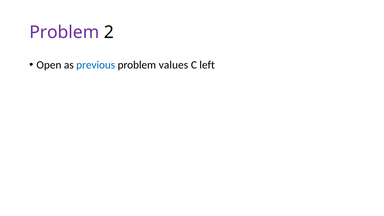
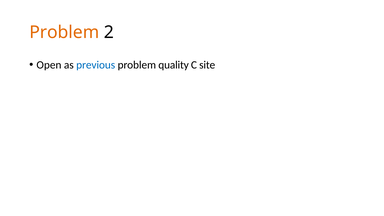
Problem colour: purple -> orange (64, 32)
values: values -> quality (174, 65)
left: left -> site (207, 65)
